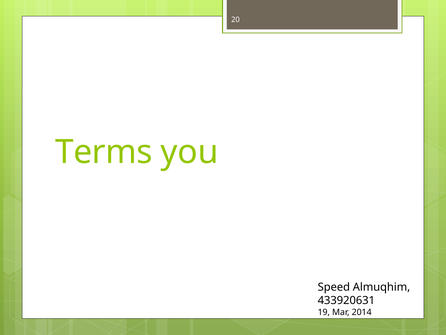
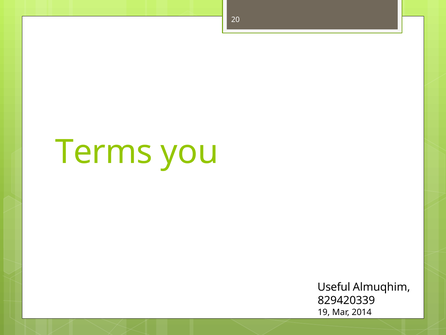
Speed: Speed -> Useful (334, 287)
433920631: 433920631 -> 829420339 (346, 300)
